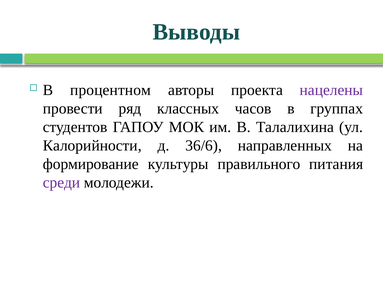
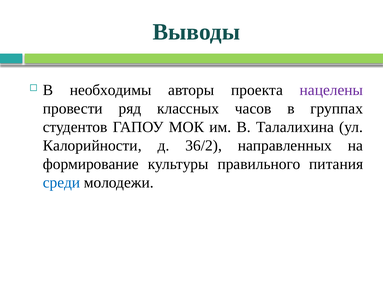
процентном: процентном -> необходимы (111, 90)
36/6: 36/6 -> 36/2 (204, 146)
среди colour: purple -> blue (61, 183)
